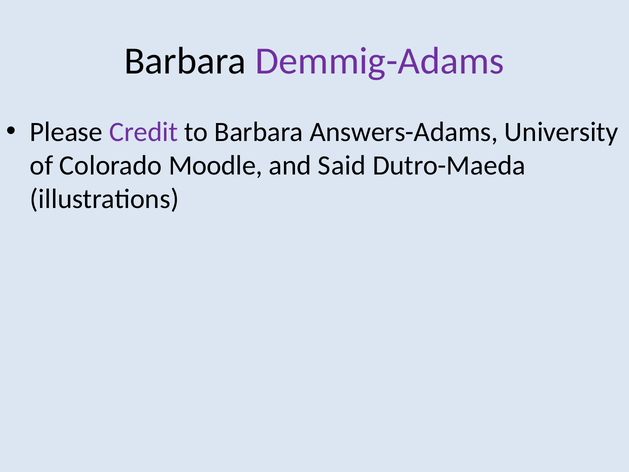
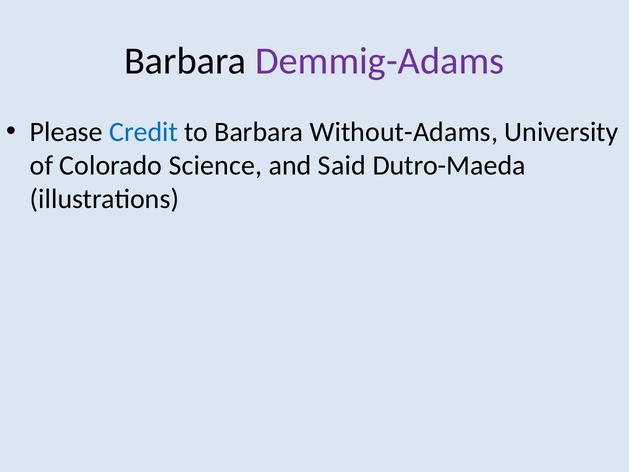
Credit colour: purple -> blue (144, 132)
Answers-Adams: Answers-Adams -> Without-Adams (404, 132)
Moodle: Moodle -> Science (215, 166)
